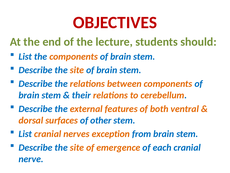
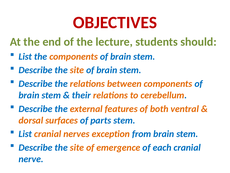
other: other -> parts (101, 120)
